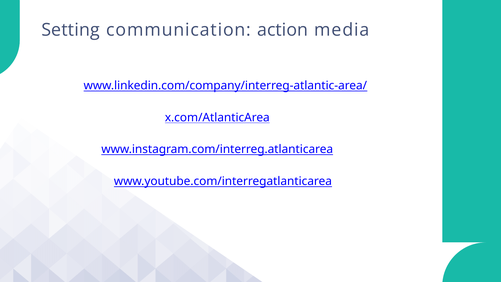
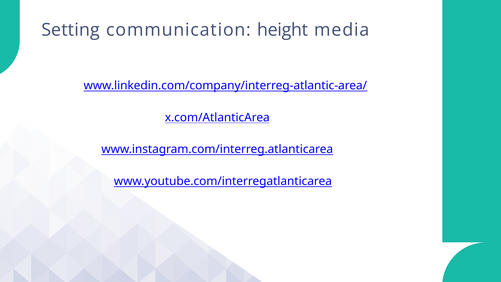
action: action -> height (283, 30)
